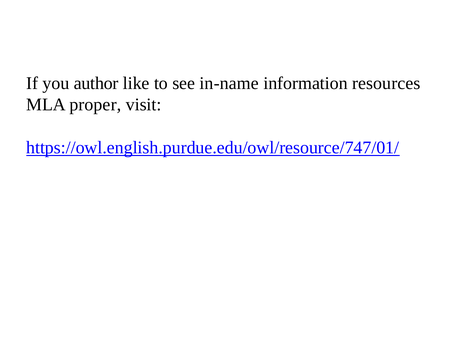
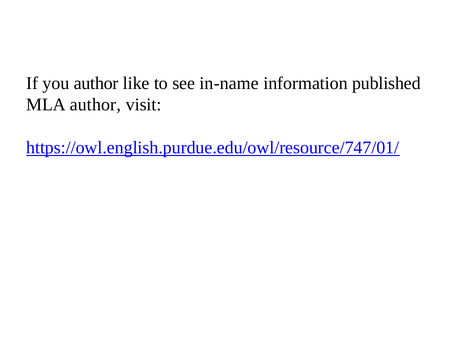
resources: resources -> published (386, 83)
MLA proper: proper -> author (95, 105)
